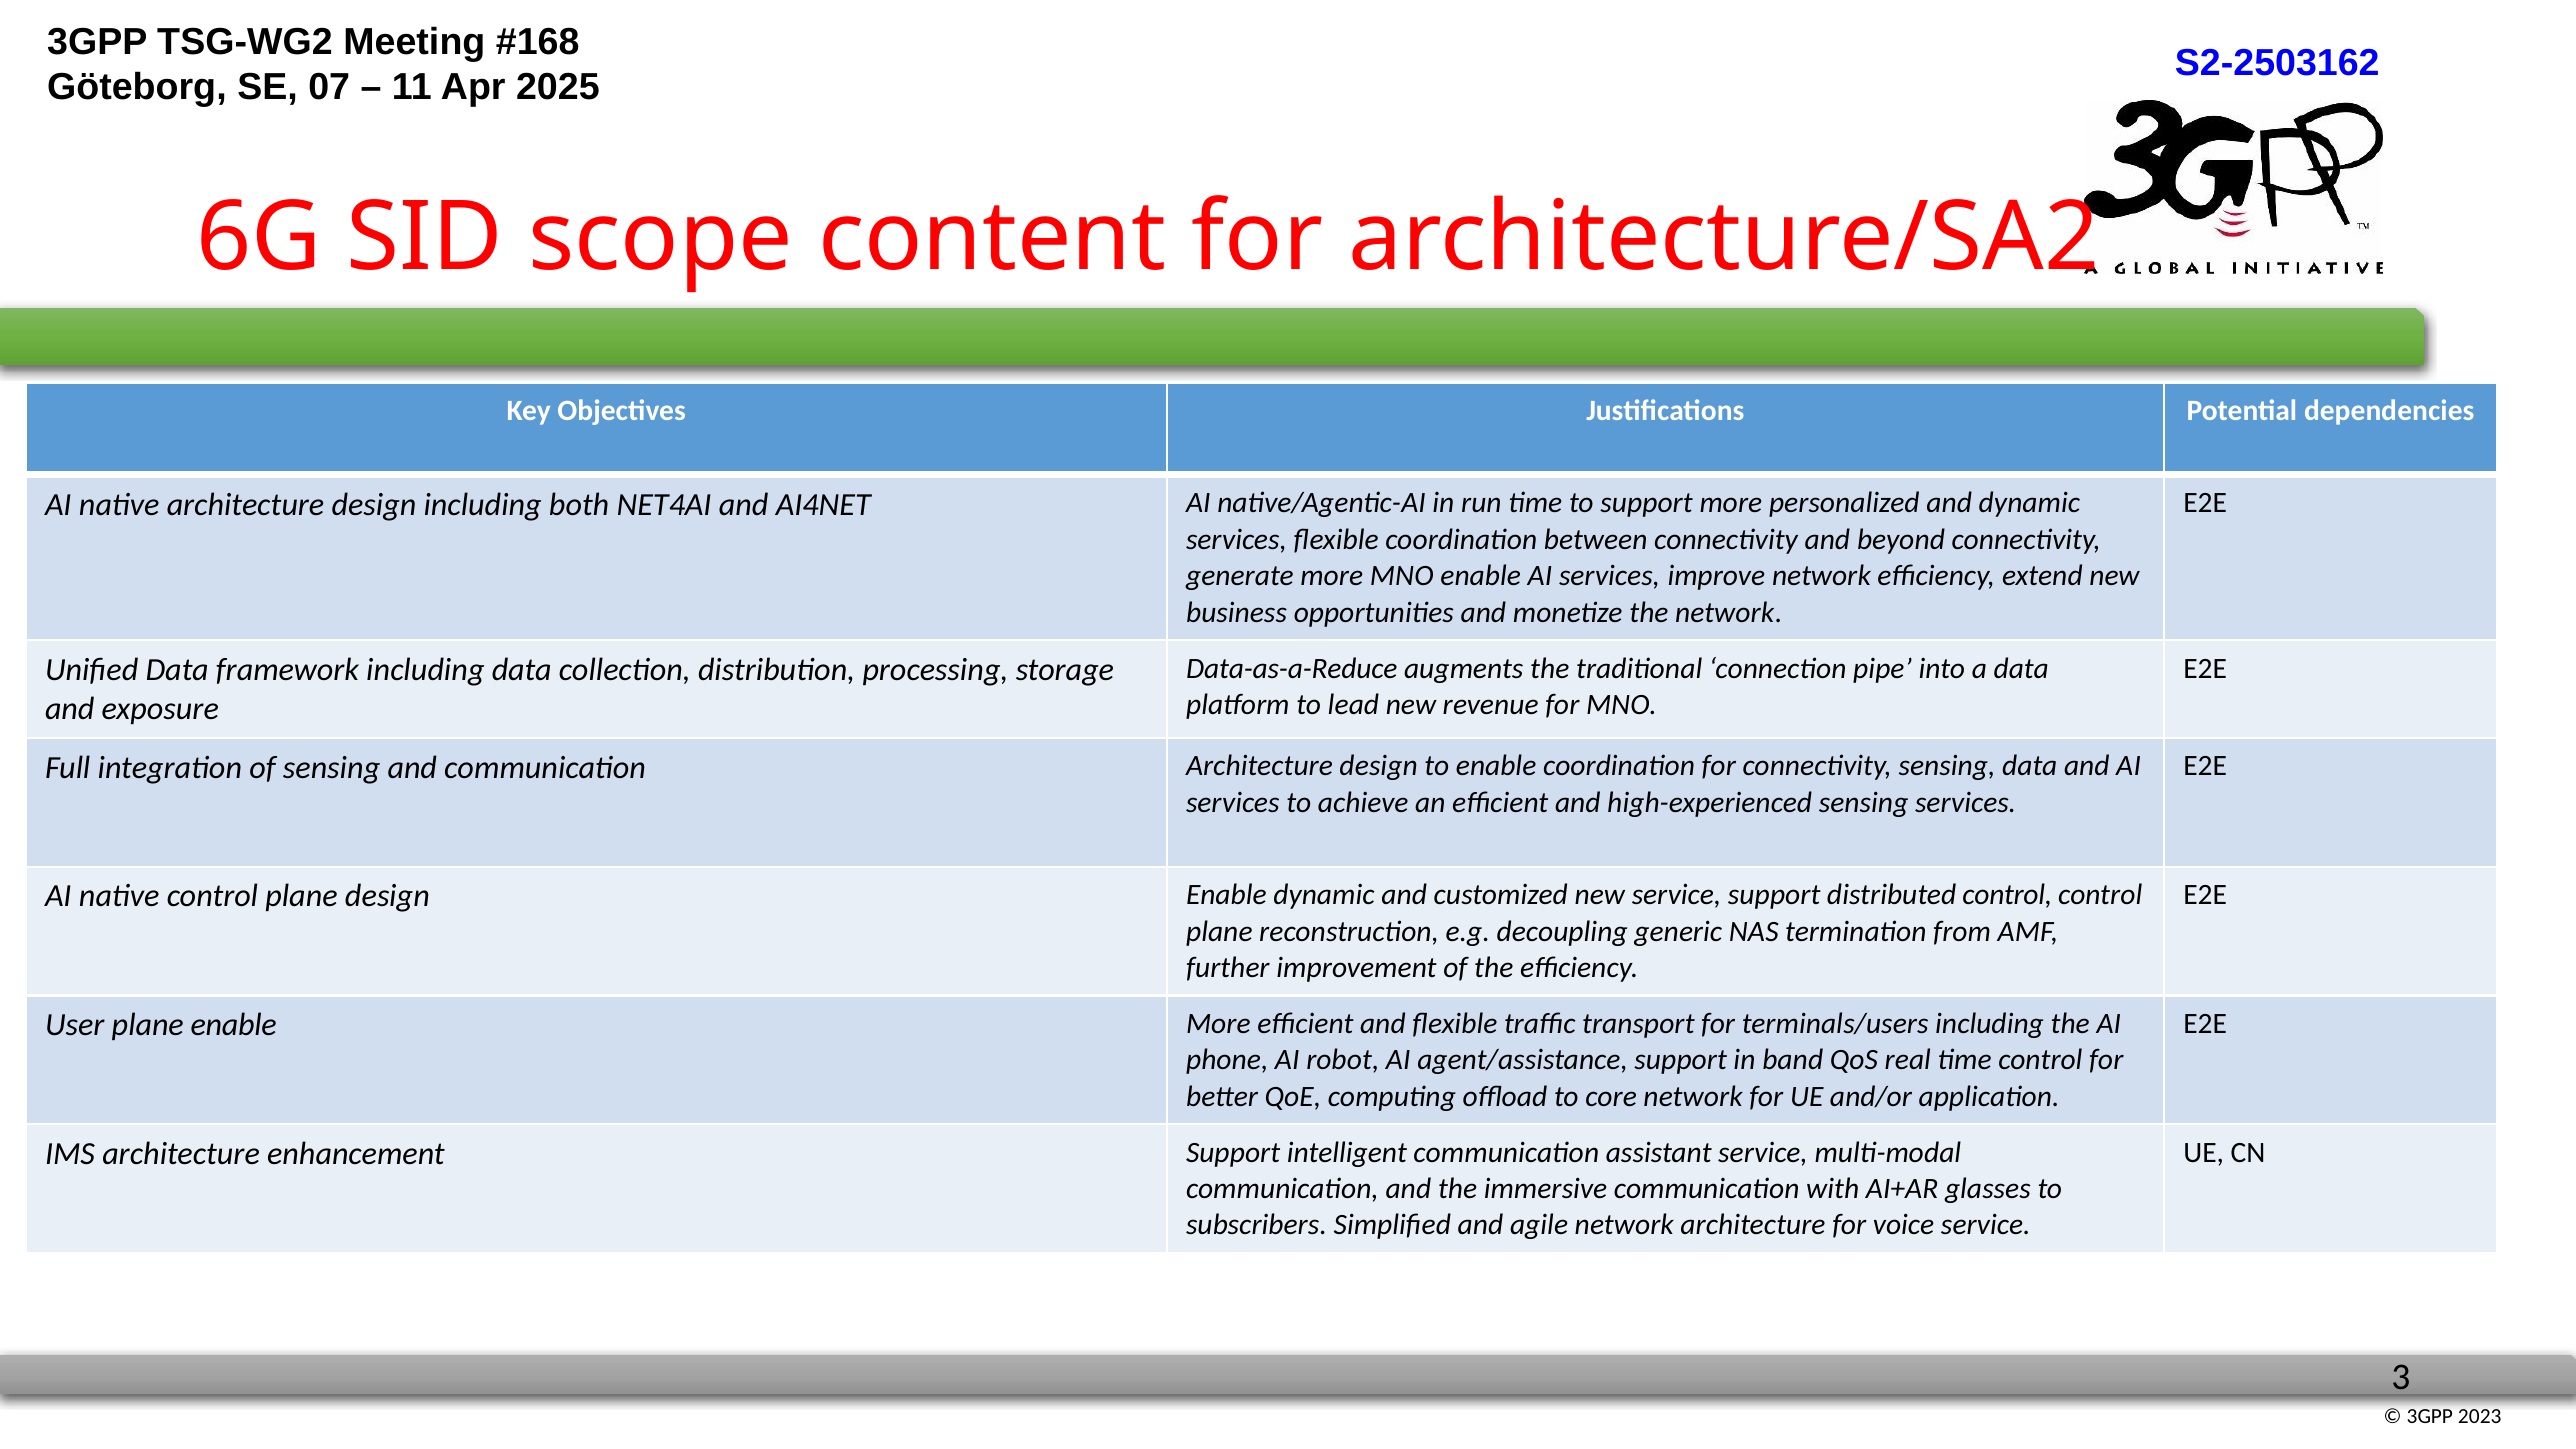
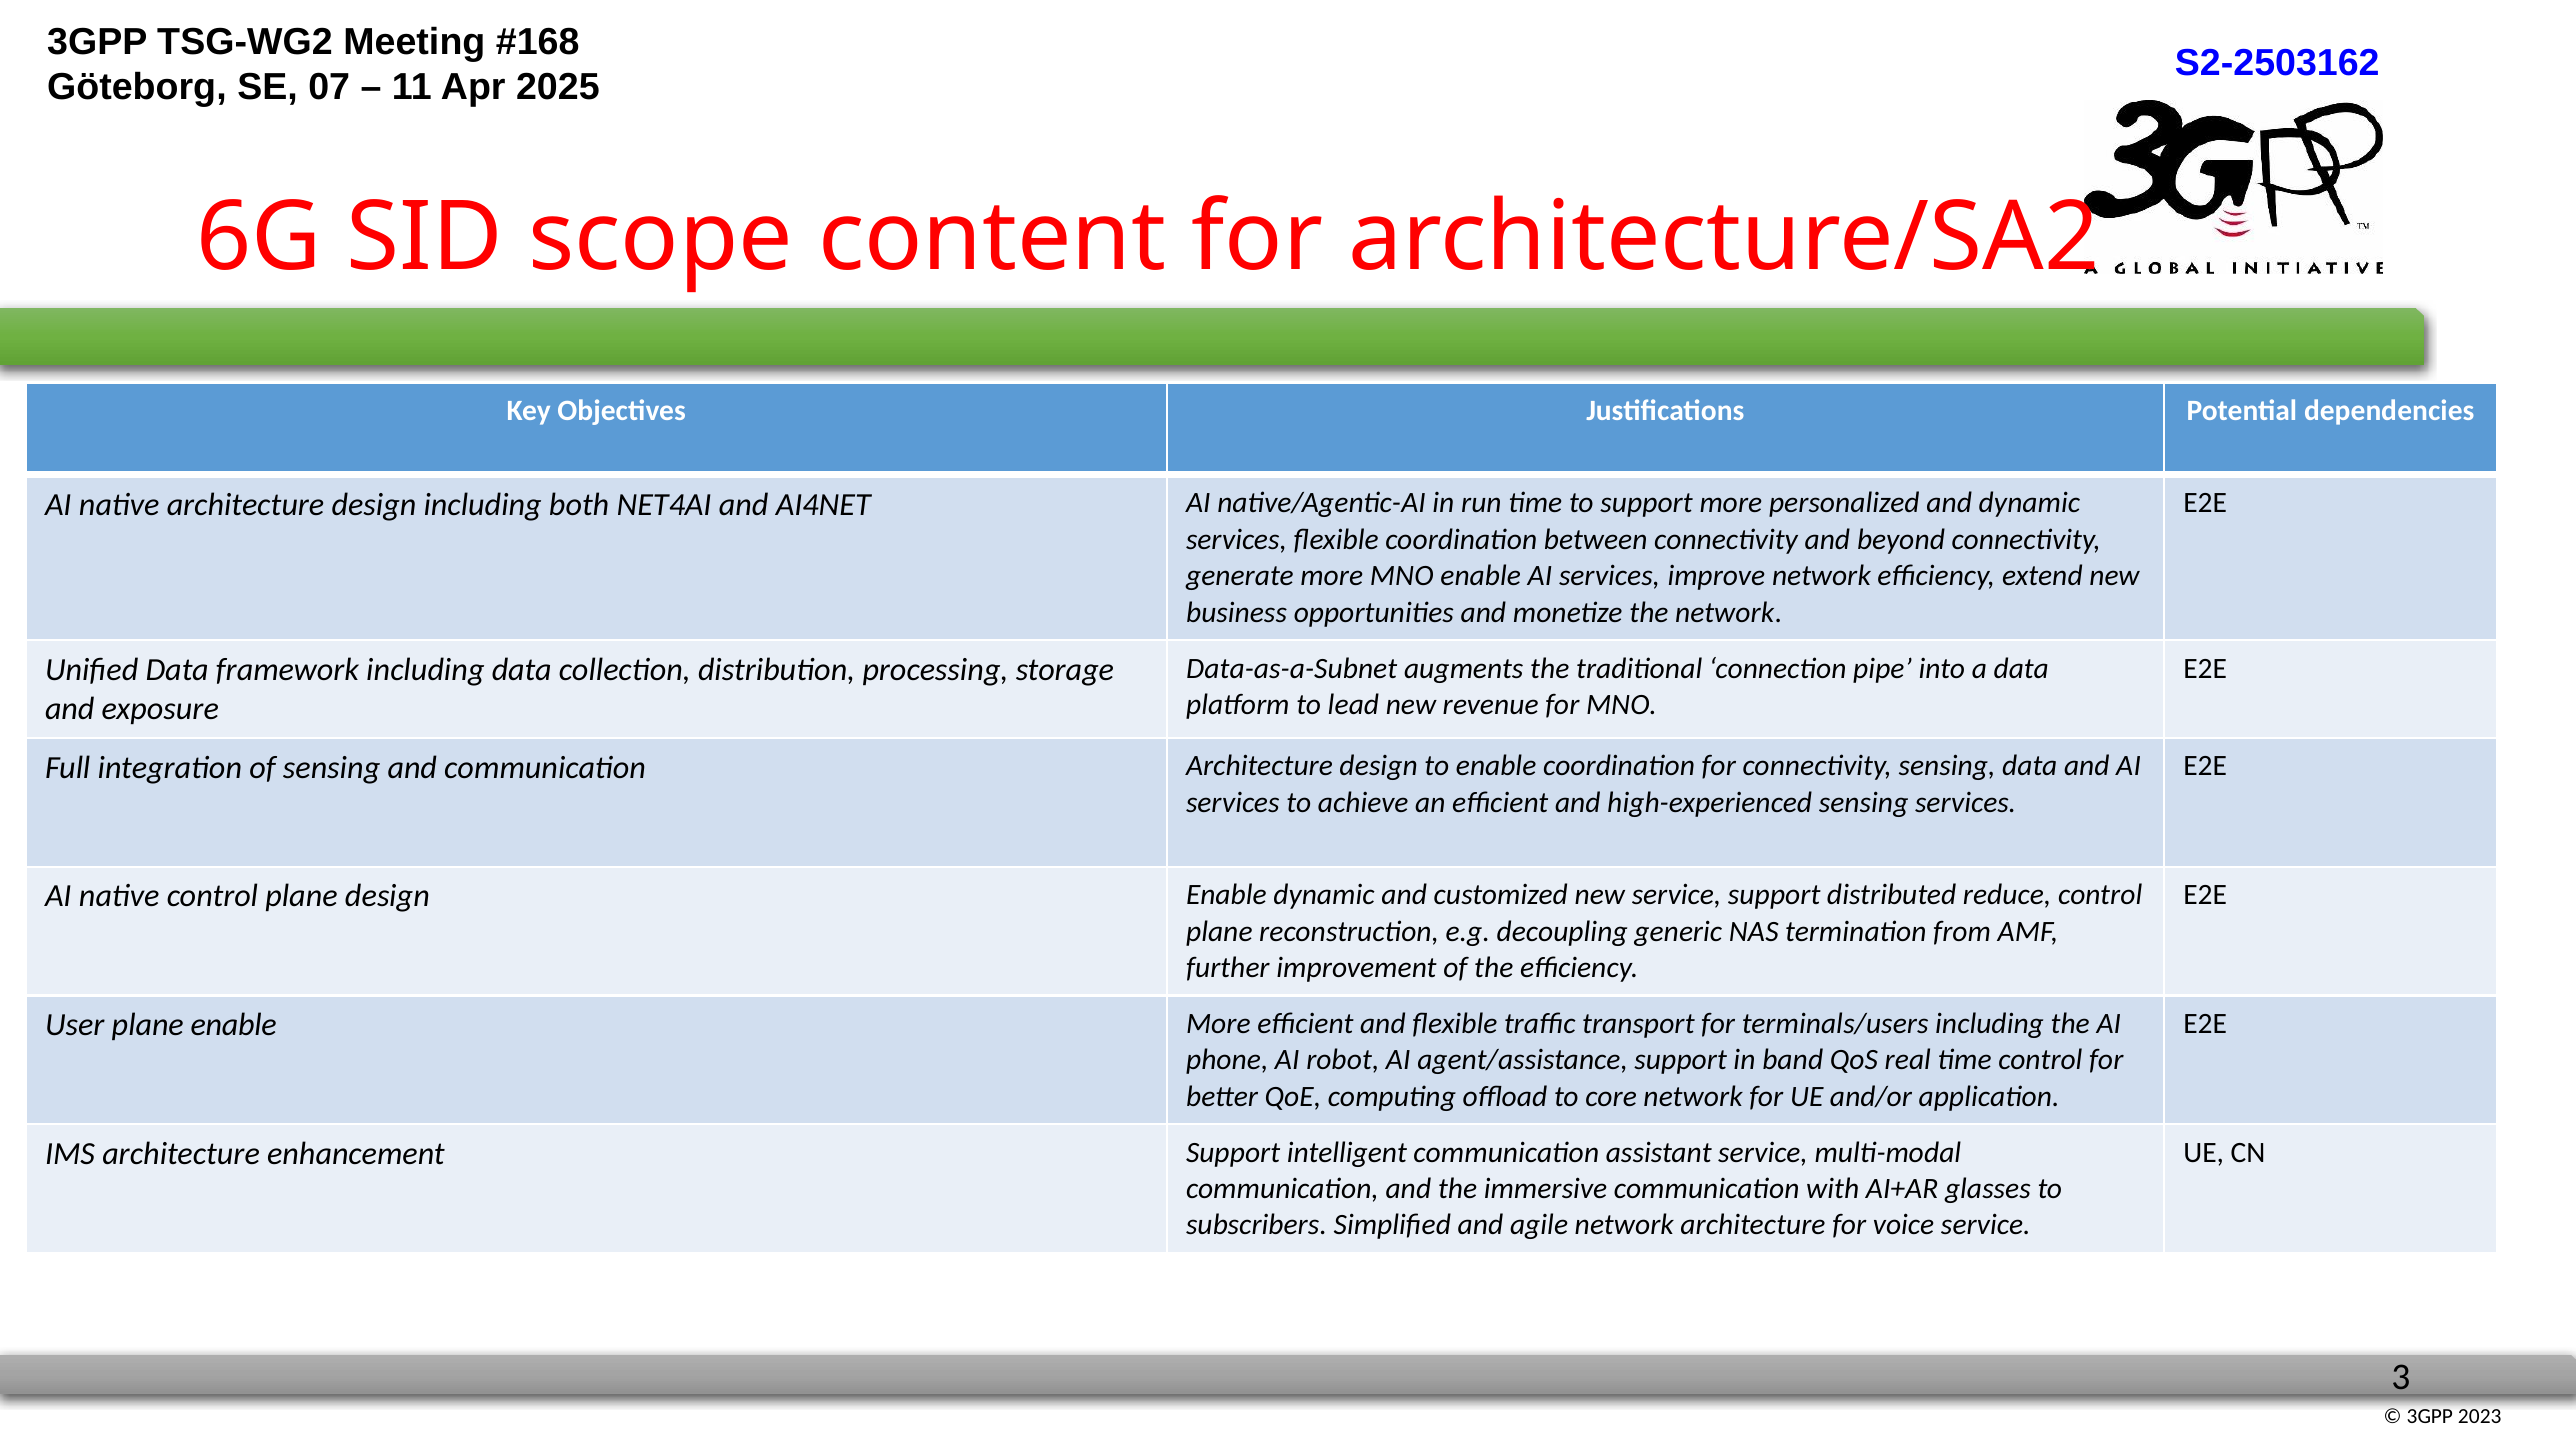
Data-as-a-Reduce: Data-as-a-Reduce -> Data-as-a-Subnet (1292, 668)
distributed control: control -> reduce (2007, 895)
